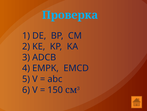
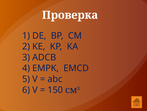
Проверка colour: light blue -> white (70, 15)
